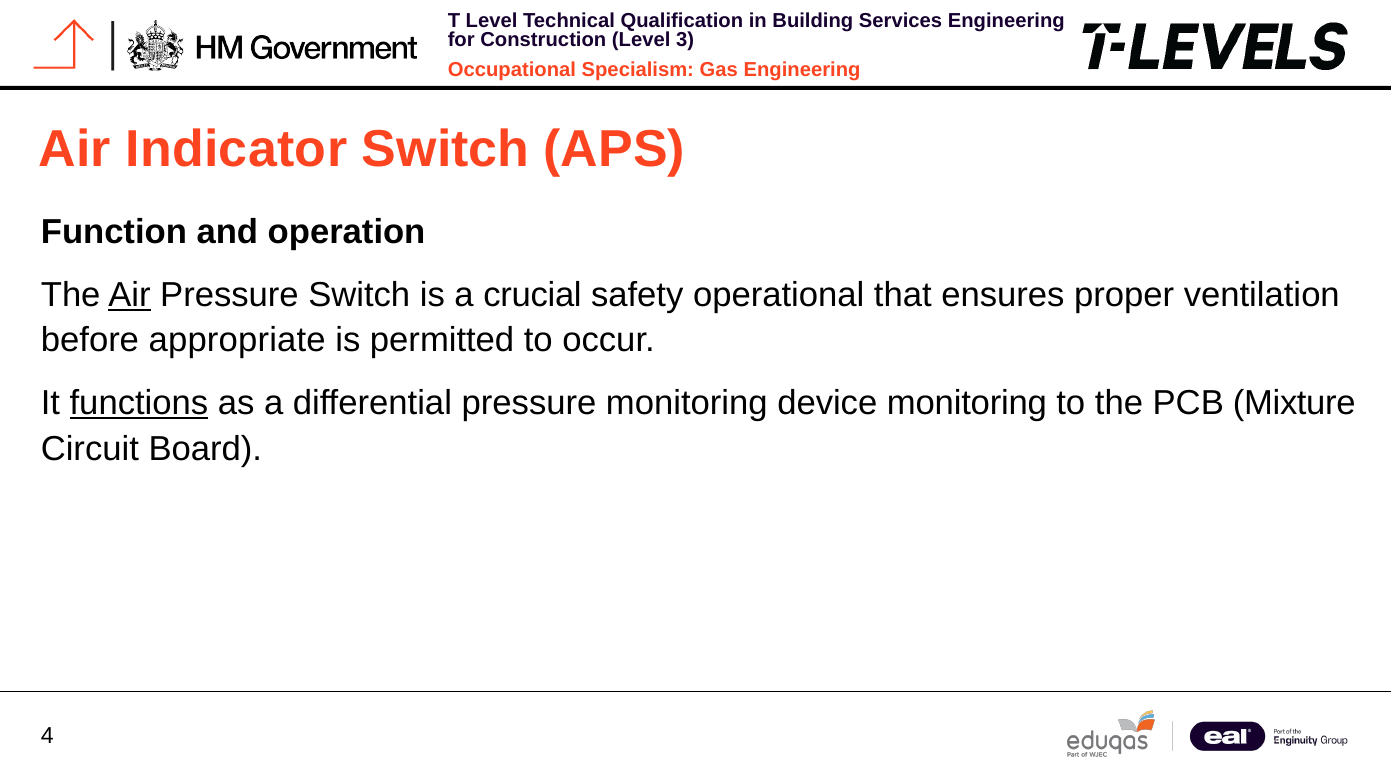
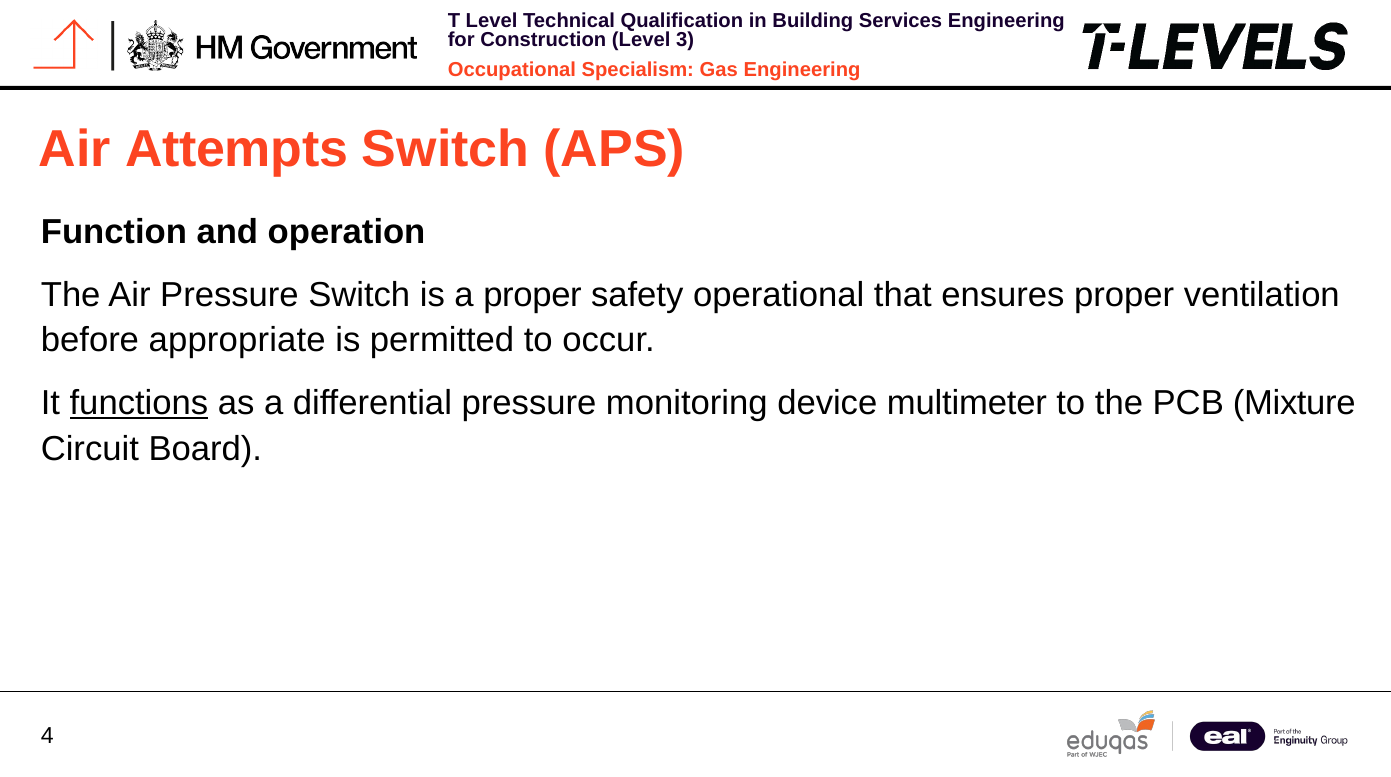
Indicator: Indicator -> Attempts (237, 149)
Air underline: present -> none (129, 295)
a crucial: crucial -> proper (533, 295)
device monitoring: monitoring -> multimeter (967, 404)
